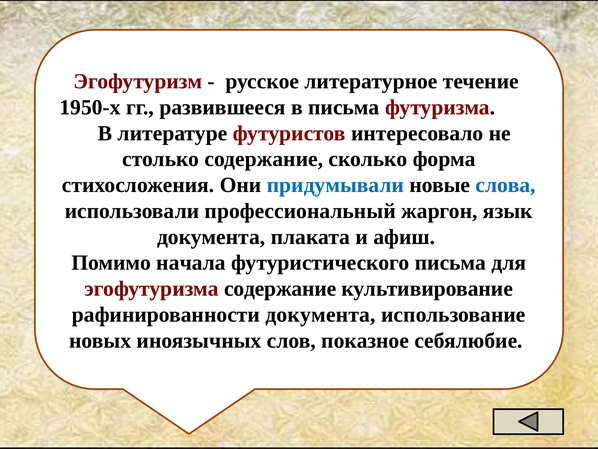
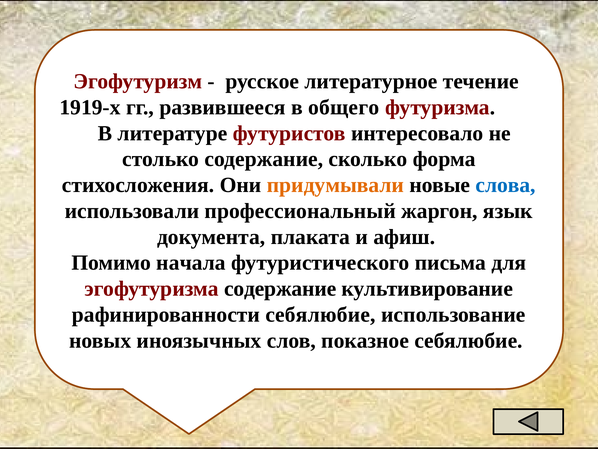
1950-х: 1950-х -> 1919-х (90, 107)
в письма: письма -> общего (344, 107)
придумывали colour: blue -> orange (335, 185)
рафинированности документа: документа -> себялюбие (320, 314)
